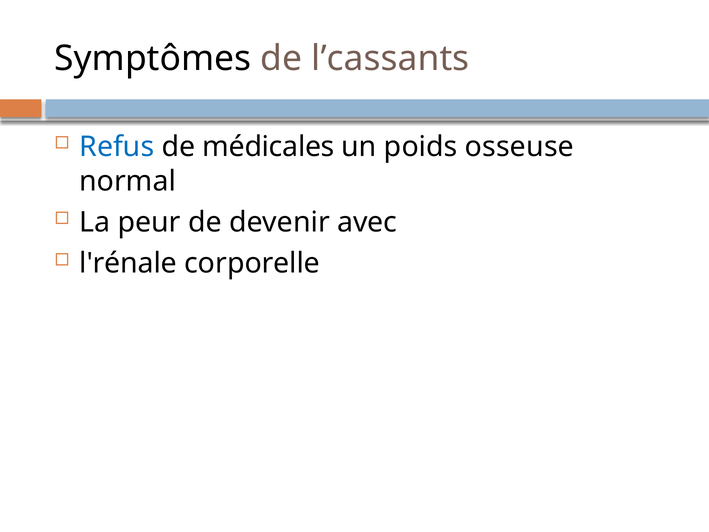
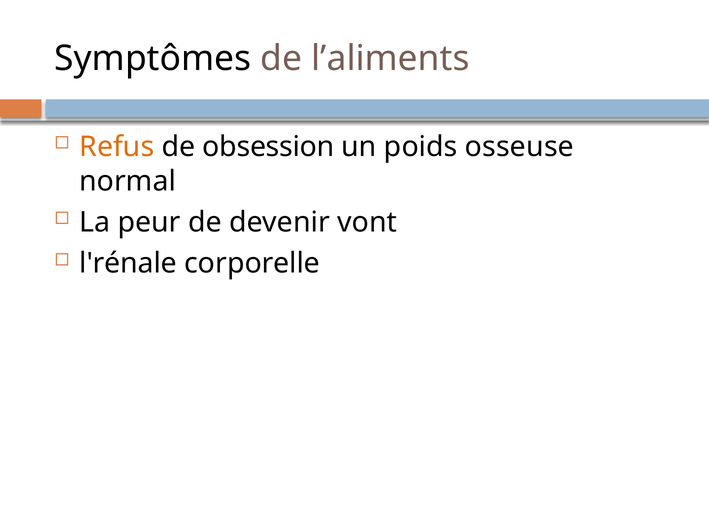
l’cassants: l’cassants -> l’aliments (390, 59)
Refus colour: blue -> orange (117, 147)
médicales: médicales -> obsession (268, 147)
avec: avec -> vont (367, 222)
